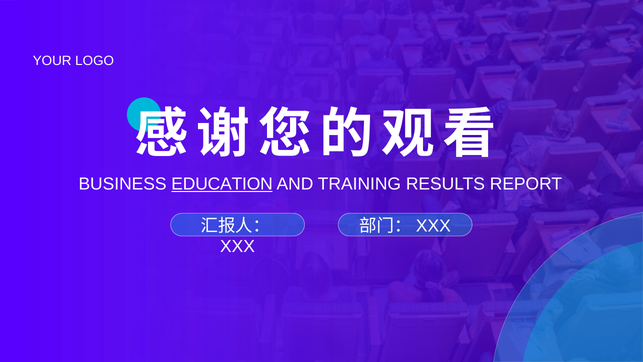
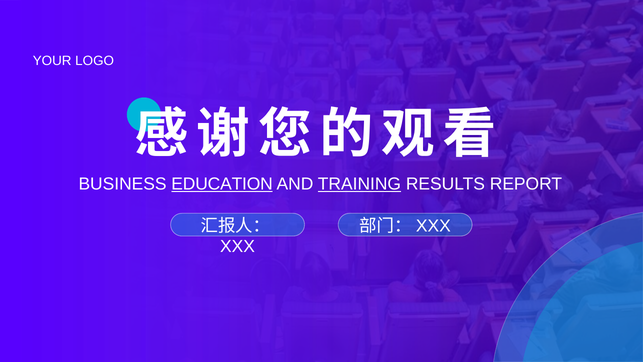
TRAINING underline: none -> present (359, 184)
